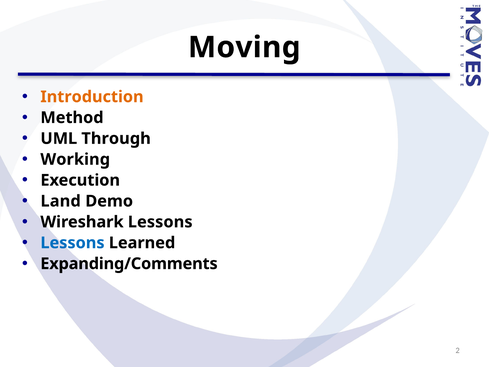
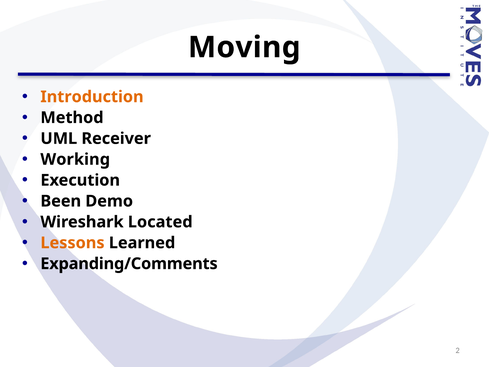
Through: Through -> Receiver (116, 138)
Land: Land -> Been (61, 201)
Wireshark Lessons: Lessons -> Located (160, 222)
Lessons colour: blue -> orange (72, 243)
